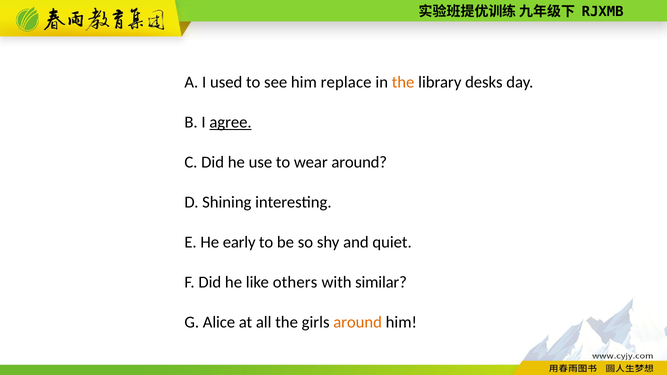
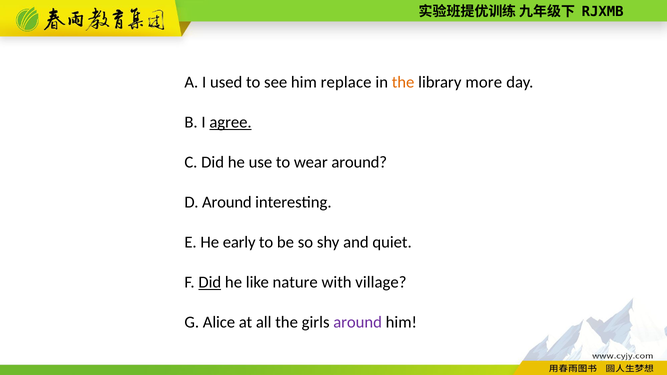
desks: desks -> more (484, 82)
D Shining: Shining -> Around (227, 202)
Did underline: none -> present (210, 282)
others: others -> nature (295, 282)
similar: similar -> village (381, 282)
around colour: orange -> purple (358, 322)
